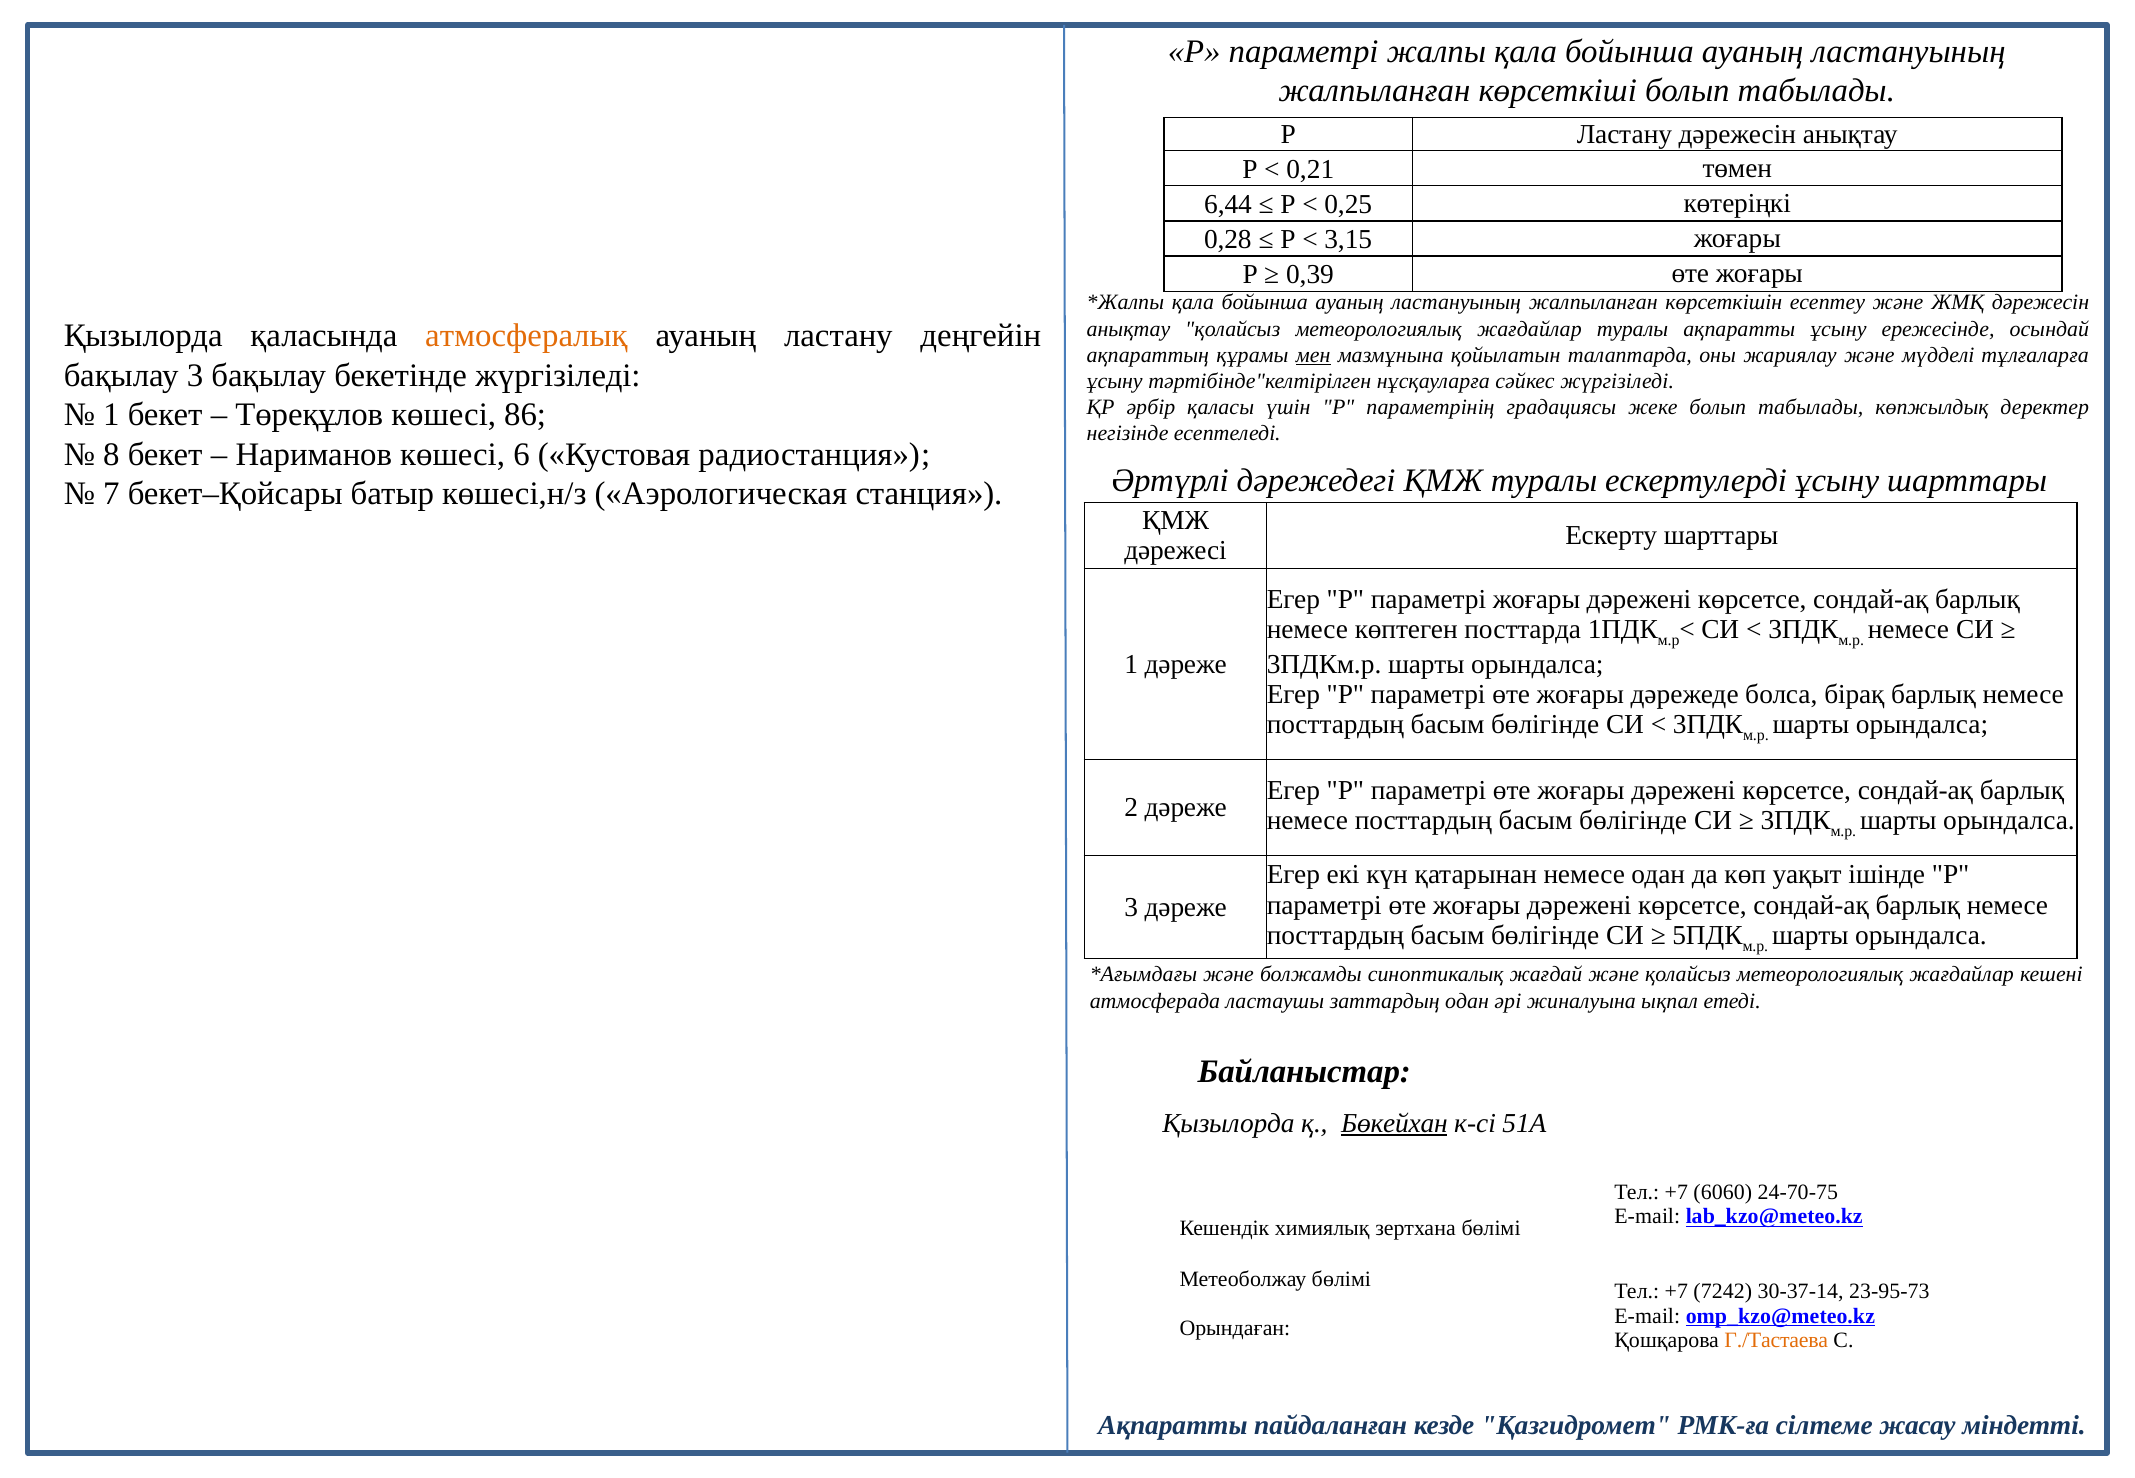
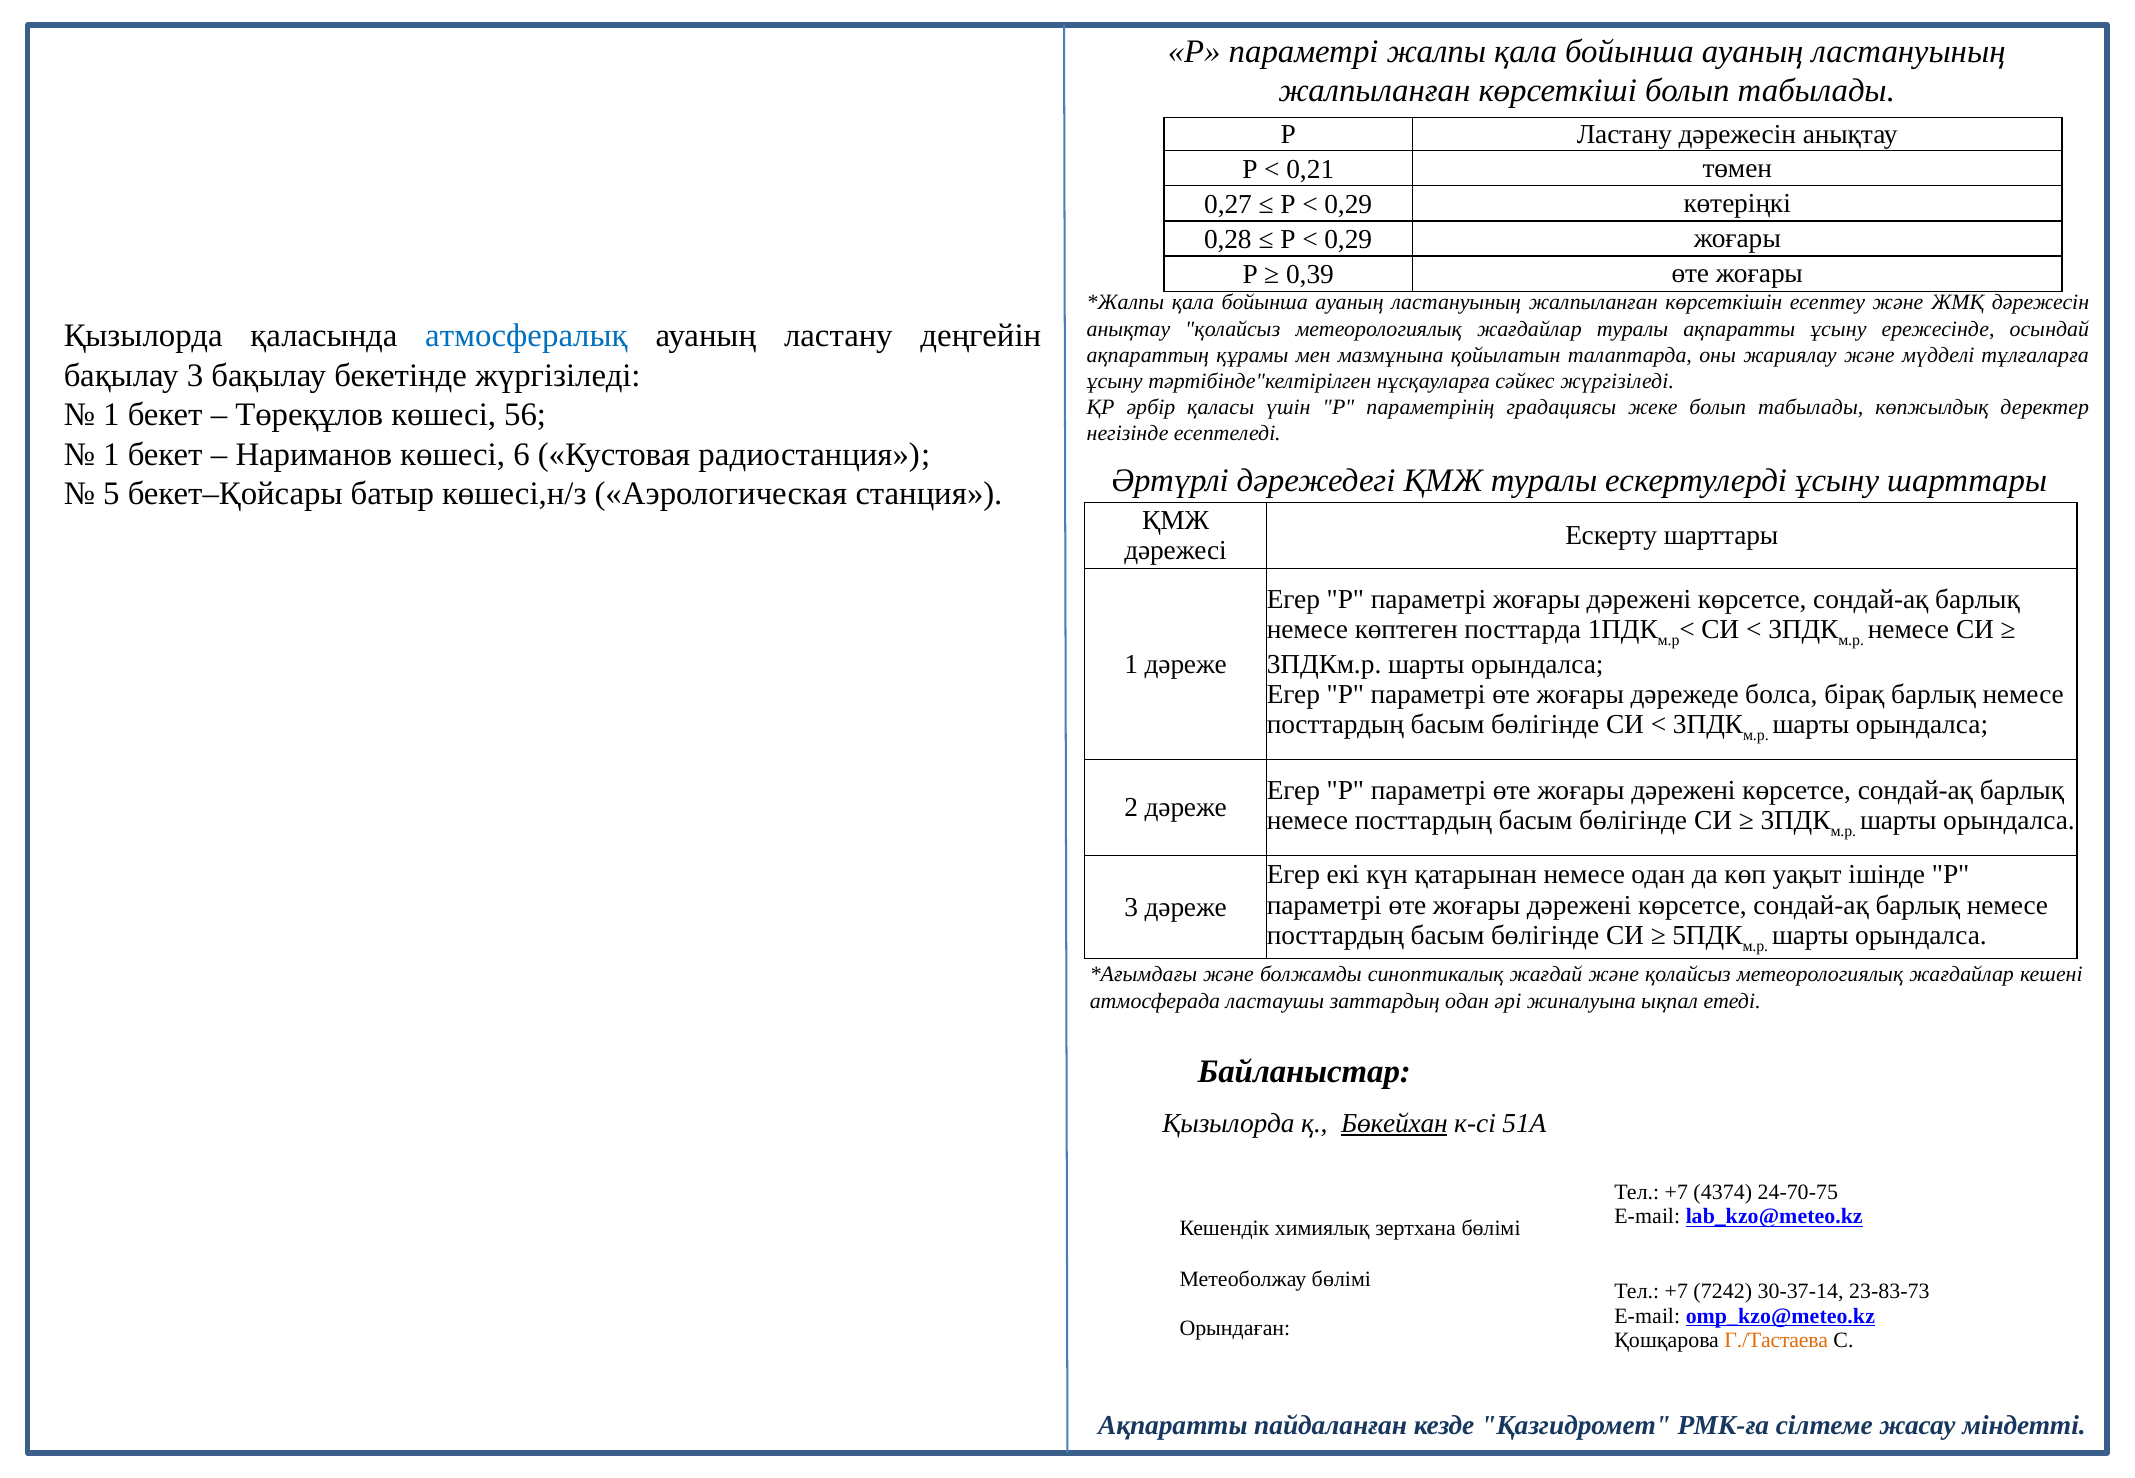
6,44: 6,44 -> 0,27 (1228, 204)
0,25: 0,25 -> 0,29 (1348, 204)
3,15: 3,15 -> 0,29 (1348, 240)
атмосфералық colour: orange -> blue (526, 336)
мен underline: present -> none (1313, 355)
86: 86 -> 56 (525, 415)
8: 8 -> 1 (111, 454)
7: 7 -> 5 (111, 494)
6060: 6060 -> 4374 (1723, 1192)
23-95-73: 23-95-73 -> 23-83-73 (1889, 1292)
